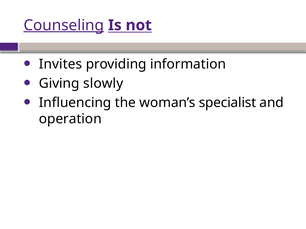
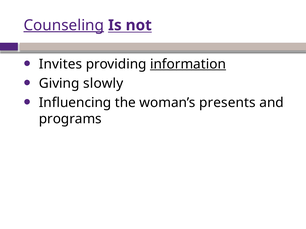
information underline: none -> present (188, 64)
specialist: specialist -> presents (227, 103)
operation: operation -> programs (70, 119)
